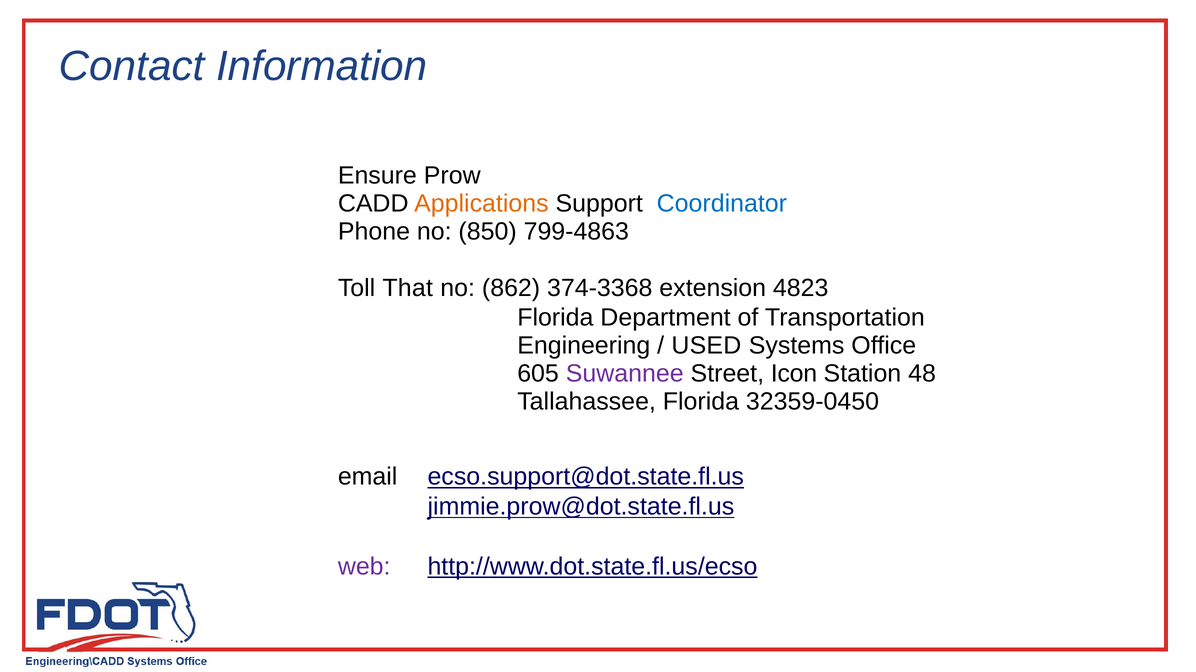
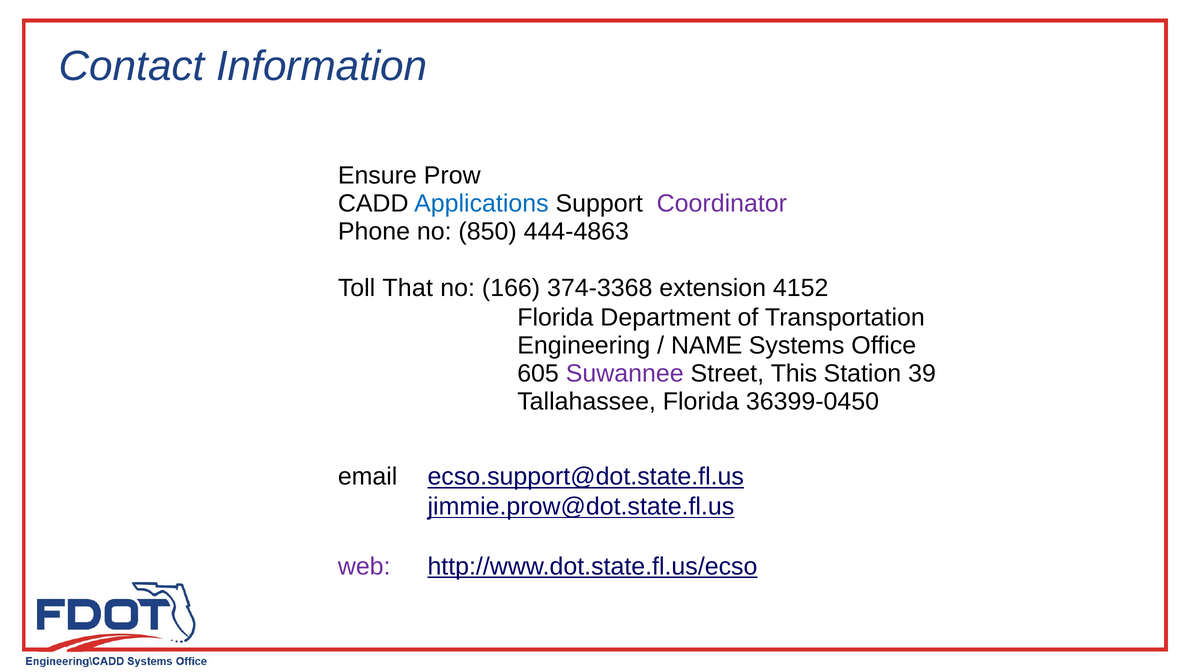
Applications colour: orange -> blue (481, 204)
Coordinator colour: blue -> purple (722, 204)
799-4863: 799-4863 -> 444-4863 (576, 232)
862: 862 -> 166 (511, 288)
4823: 4823 -> 4152 (801, 288)
USED: USED -> NAME (707, 346)
Icon: Icon -> This (794, 374)
48: 48 -> 39 (922, 374)
32359-0450: 32359-0450 -> 36399-0450 (812, 402)
